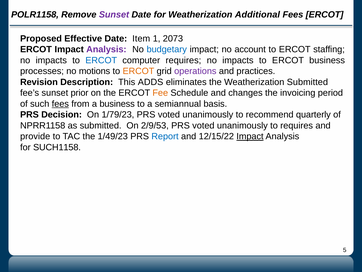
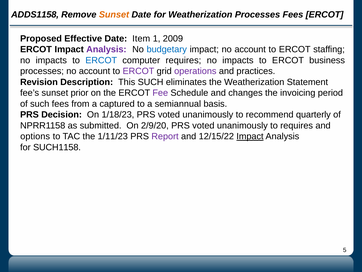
POLR1158: POLR1158 -> ADDS1158 (35, 15)
Sunset colour: purple -> orange (114, 15)
Weatherization Additional: Additional -> Processes (258, 15)
2073: 2073 -> 2009 (173, 38)
processes no motions: motions -> account (95, 71)
ERCOT colour: orange -> purple (138, 71)
This ADDS: ADDS -> SUCH (151, 82)
Weatherization Submitted: Submitted -> Statement (307, 82)
Fee colour: orange -> purple (160, 93)
fees underline: present -> none (60, 104)
a business: business -> captured (117, 104)
1/79/23: 1/79/23 -> 1/18/23 (118, 115)
2/9/53: 2/9/53 -> 2/9/20 (155, 125)
provide: provide -> options (35, 136)
1/49/23: 1/49/23 -> 1/11/23 (113, 136)
Report colour: blue -> purple (165, 136)
